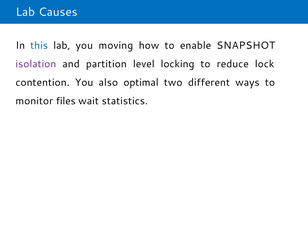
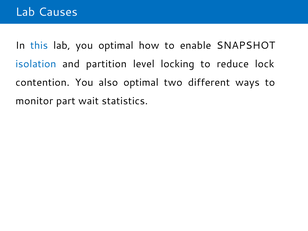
you moving: moving -> optimal (116, 45)
isolation colour: purple -> blue (36, 64)
files: files -> part (66, 101)
